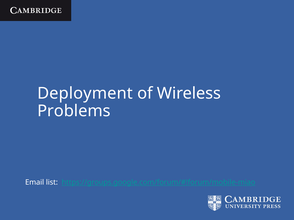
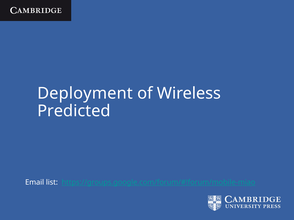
Problems: Problems -> Predicted (74, 111)
